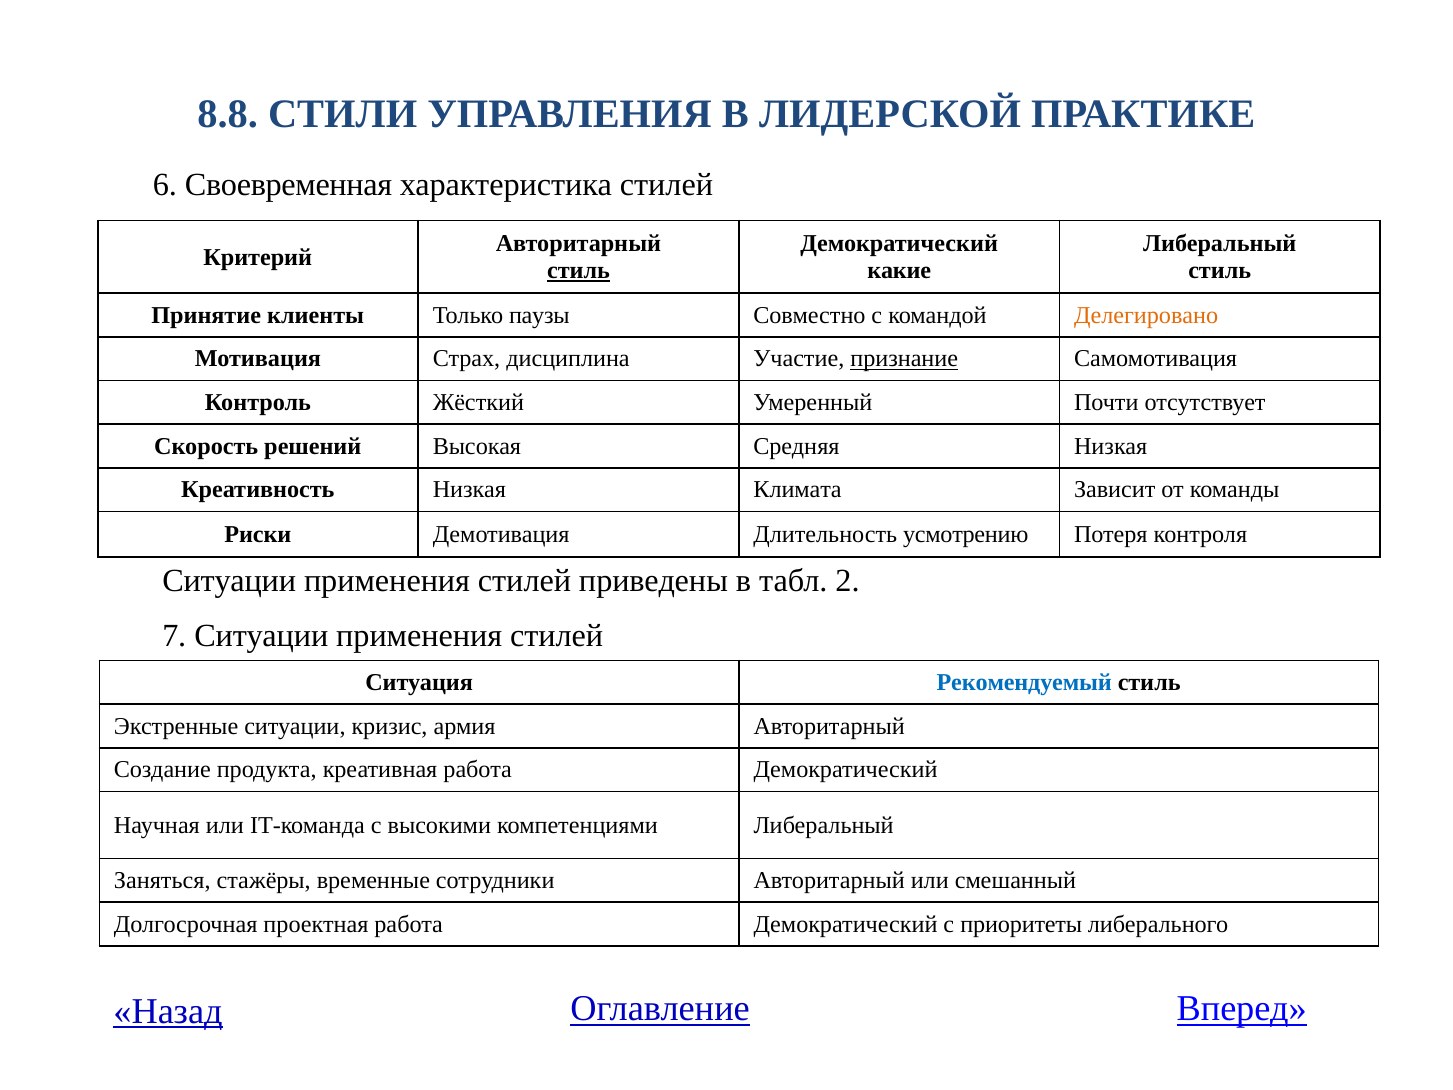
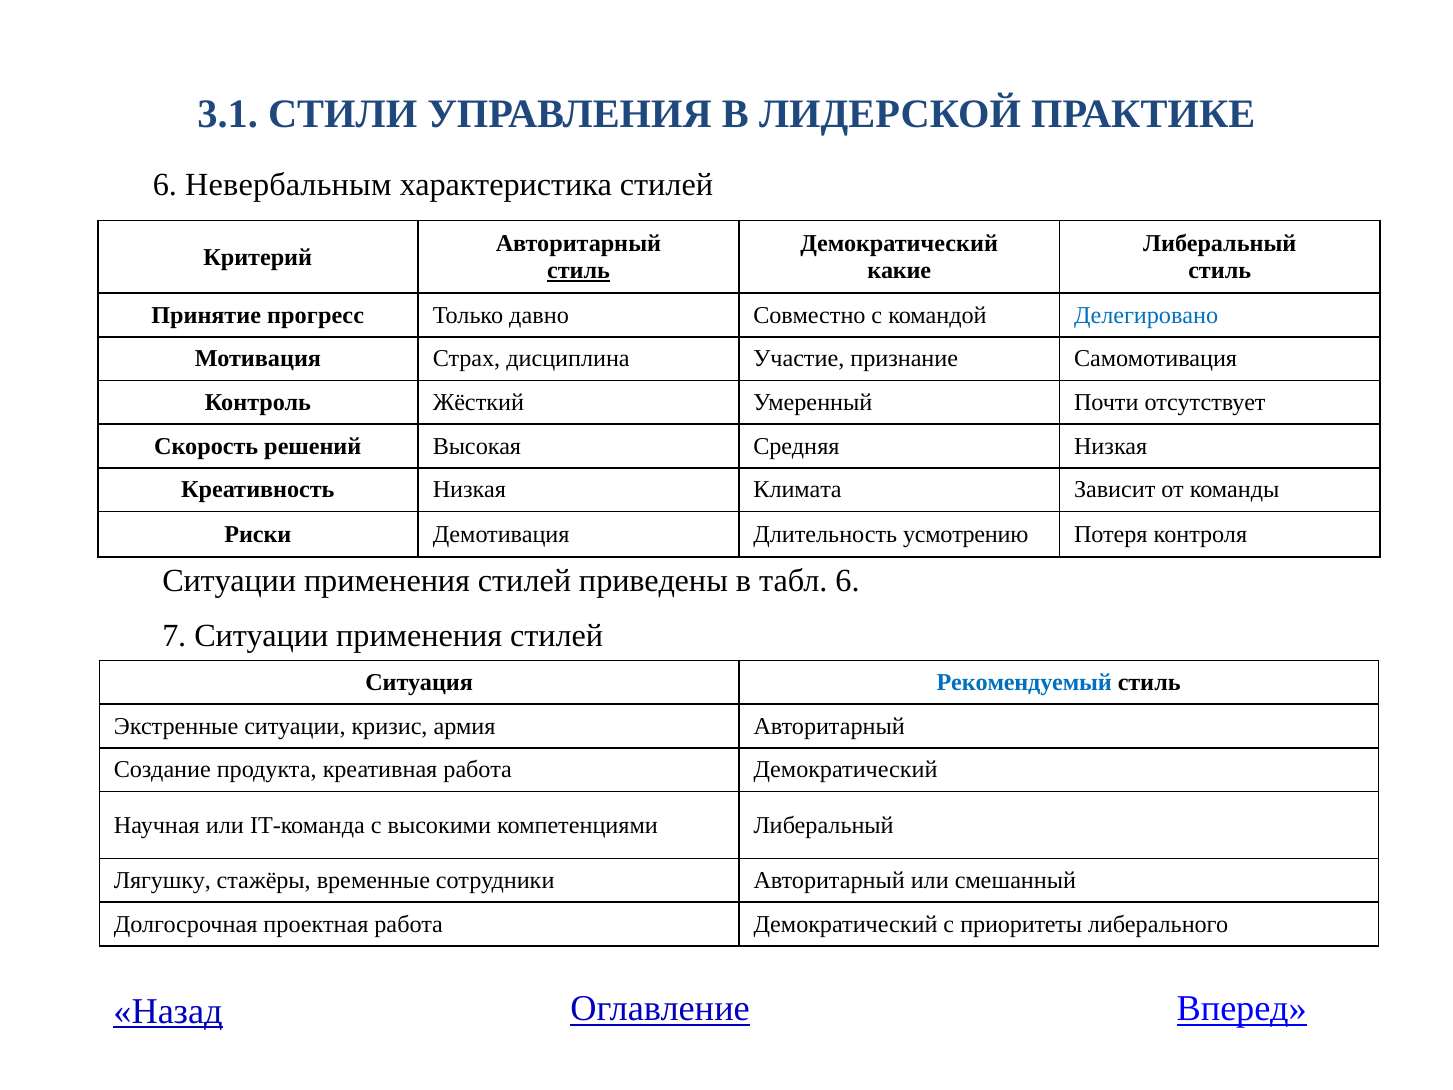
8.8: 8.8 -> 3.1 (228, 114)
Своевременная: Своевременная -> Невербальным (288, 185)
клиенты: клиенты -> прогресс (316, 315)
паузы: паузы -> давно (539, 315)
Делегировано colour: orange -> blue (1146, 315)
признание underline: present -> none (904, 359)
табл 2: 2 -> 6 (848, 581)
Заняться: Заняться -> Лягушку (162, 880)
